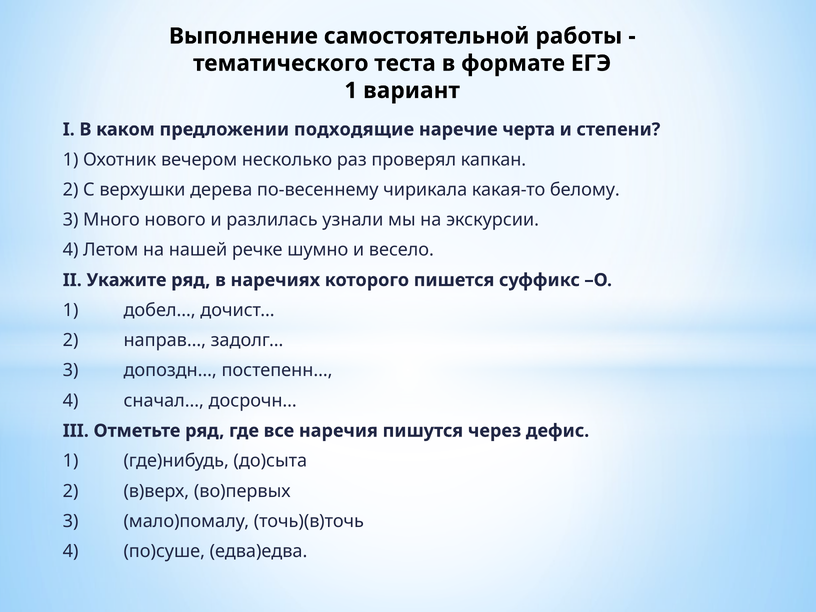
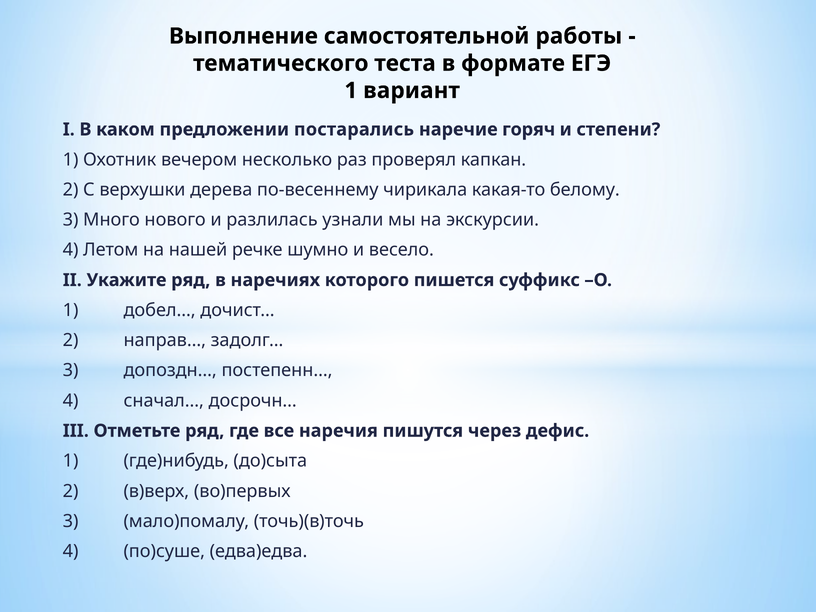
подходящие: подходящие -> постарались (354, 129)
черта: черта -> горяч (529, 129)
